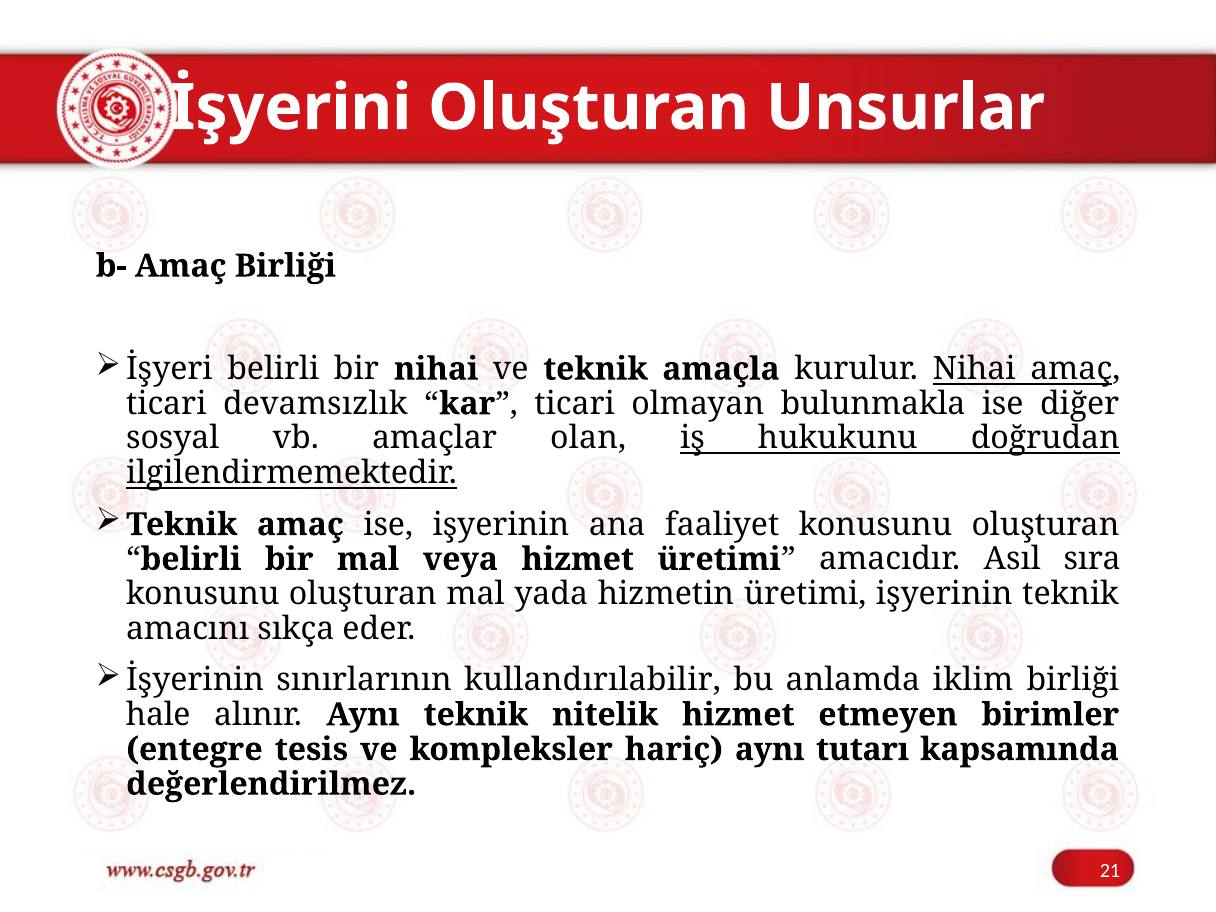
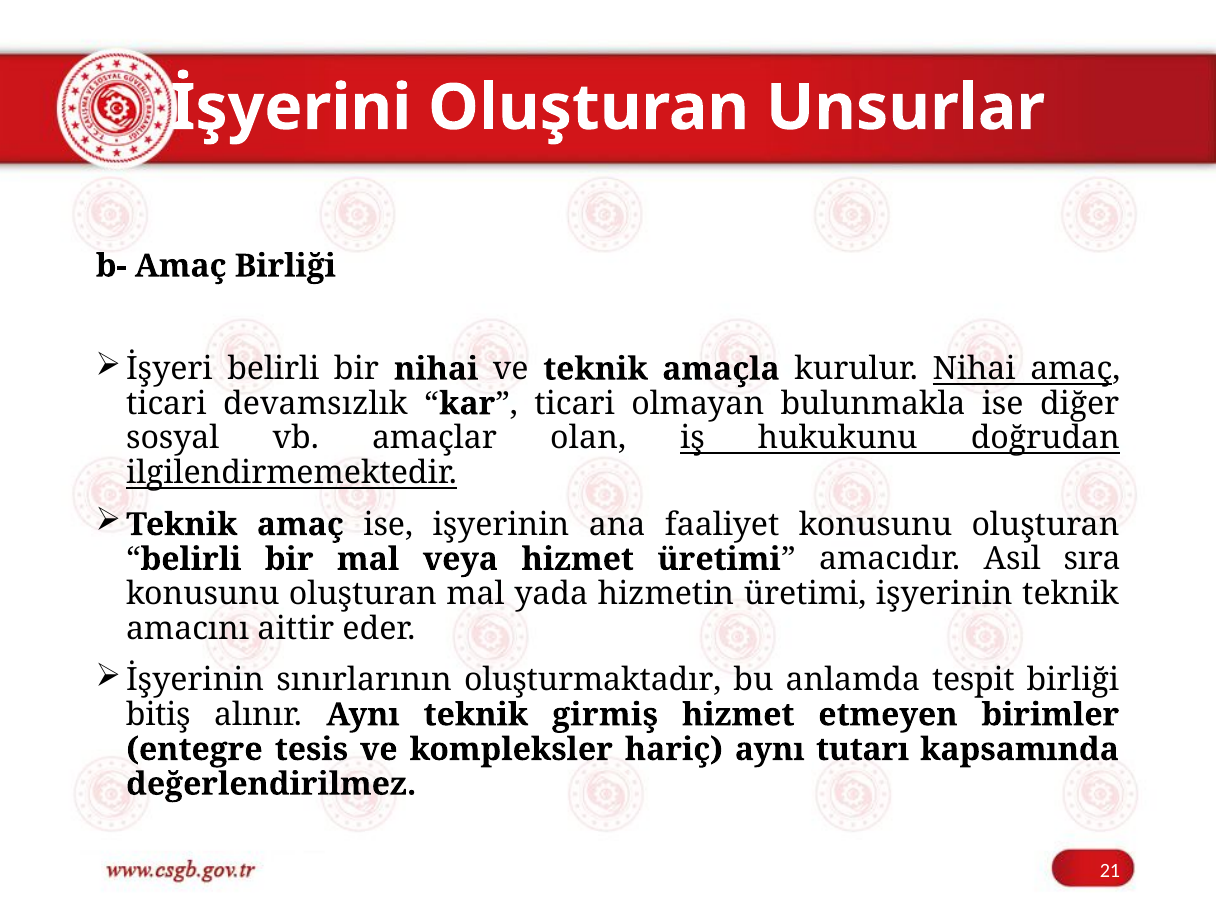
sıkça: sıkça -> aittir (296, 629)
kullandırılabilir: kullandırılabilir -> oluşturmaktadır (593, 680)
iklim: iklim -> tespit (973, 680)
hale: hale -> bitiş (158, 715)
nitelik: nitelik -> girmiş (605, 715)
